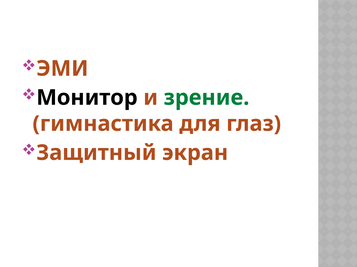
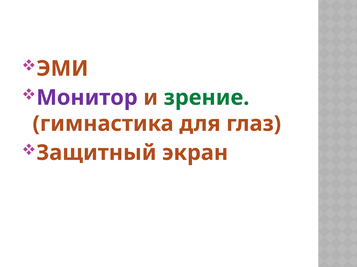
Монитор colour: black -> purple (87, 98)
